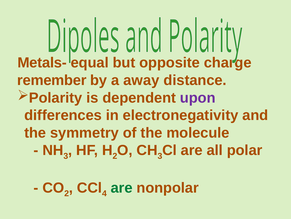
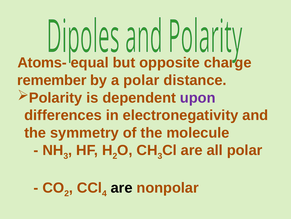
Metals-: Metals- -> Atoms- (42, 63)
a away: away -> polar (141, 80)
are colour: green -> black (122, 187)
